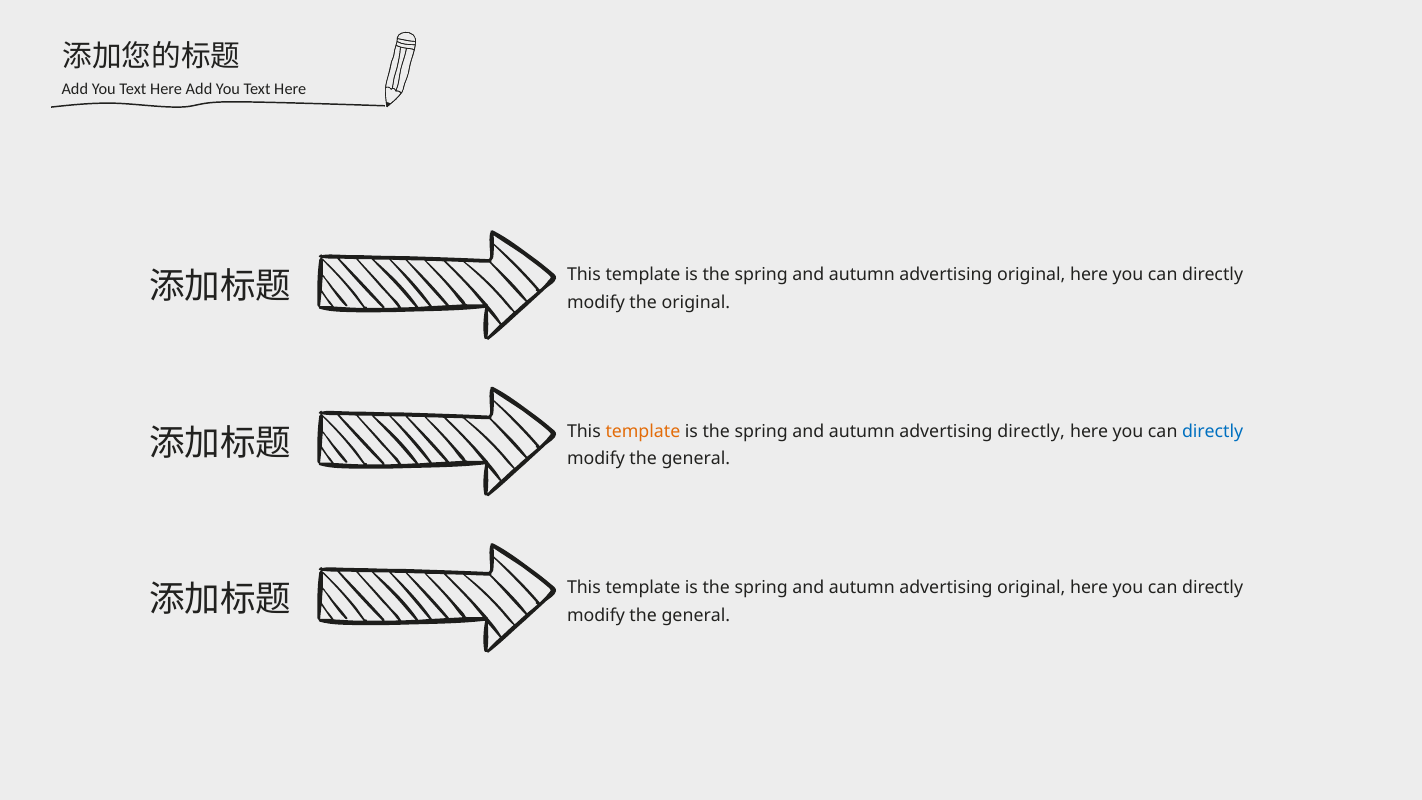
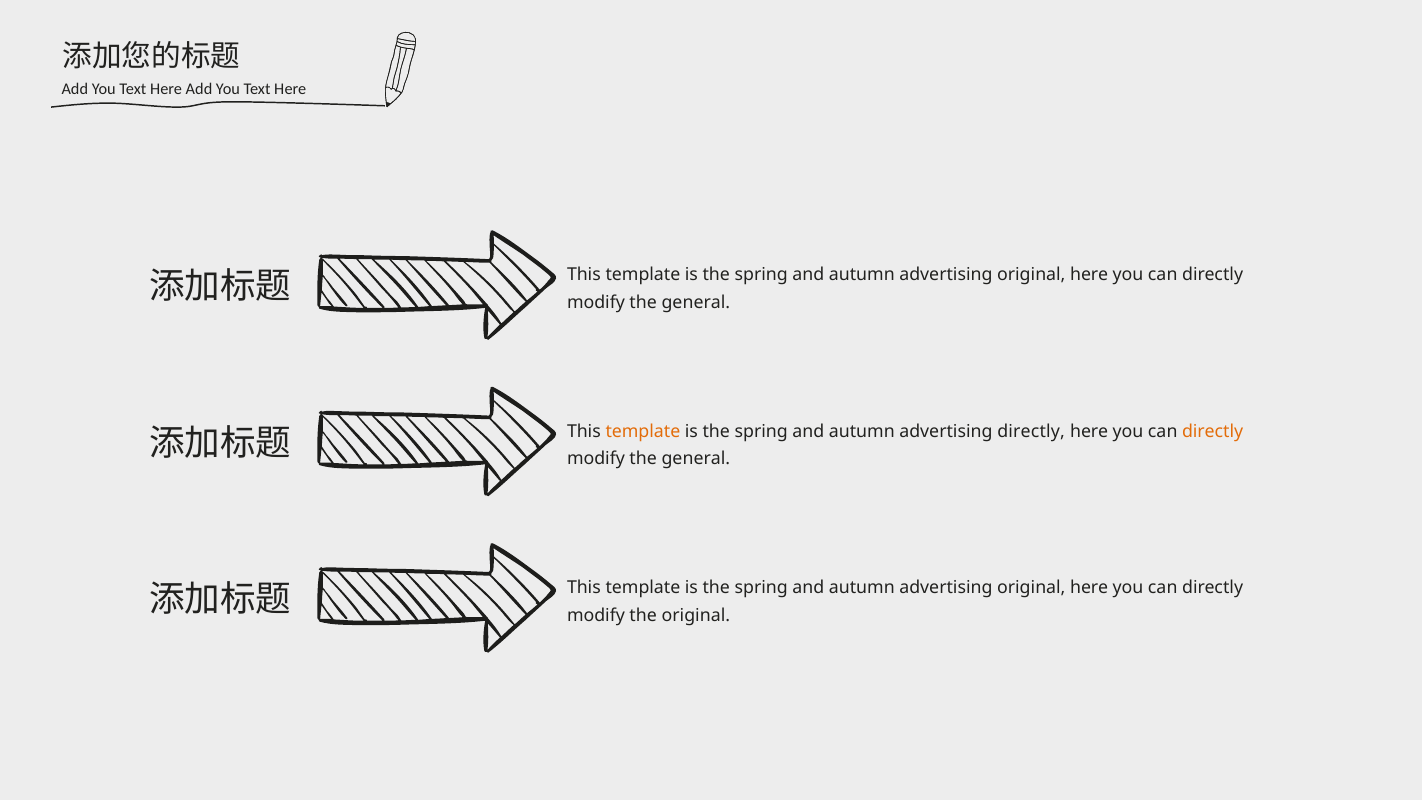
original: original -> general (696, 303)
directly colour: blue -> orange (1213, 431)
general: general -> original (696, 615)
